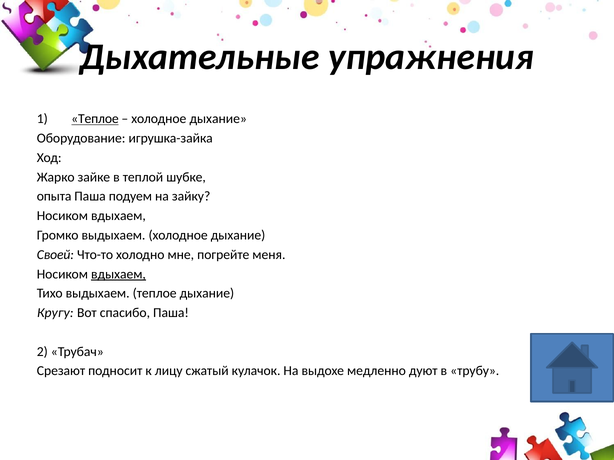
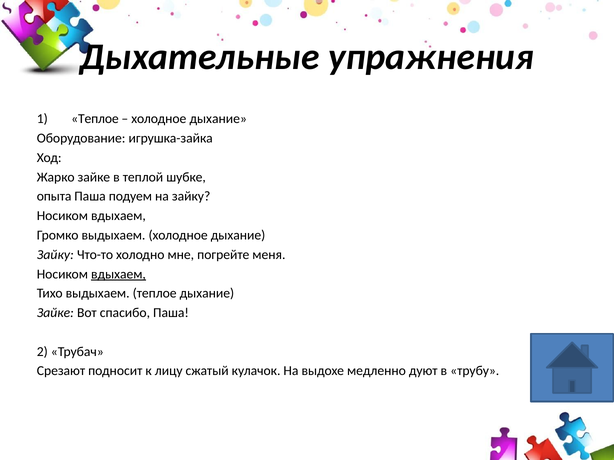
Теплое underline: present -> none (95, 119)
Своей: Своей -> Зайку (55, 255)
Кругу: Кругу -> Зайке (55, 313)
